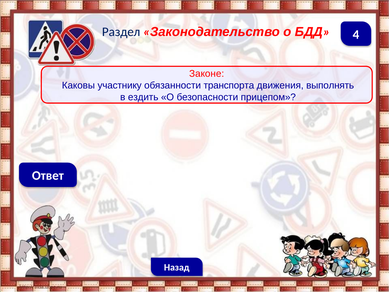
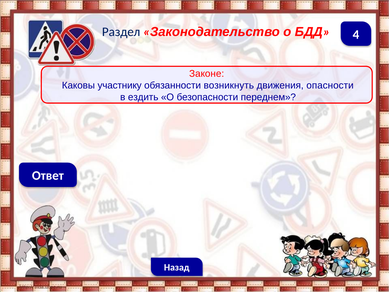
транспорта: транспорта -> возникнуть (229, 85)
выполнять: выполнять -> опасности (330, 85)
прицепом: прицепом -> переднем (268, 97)
